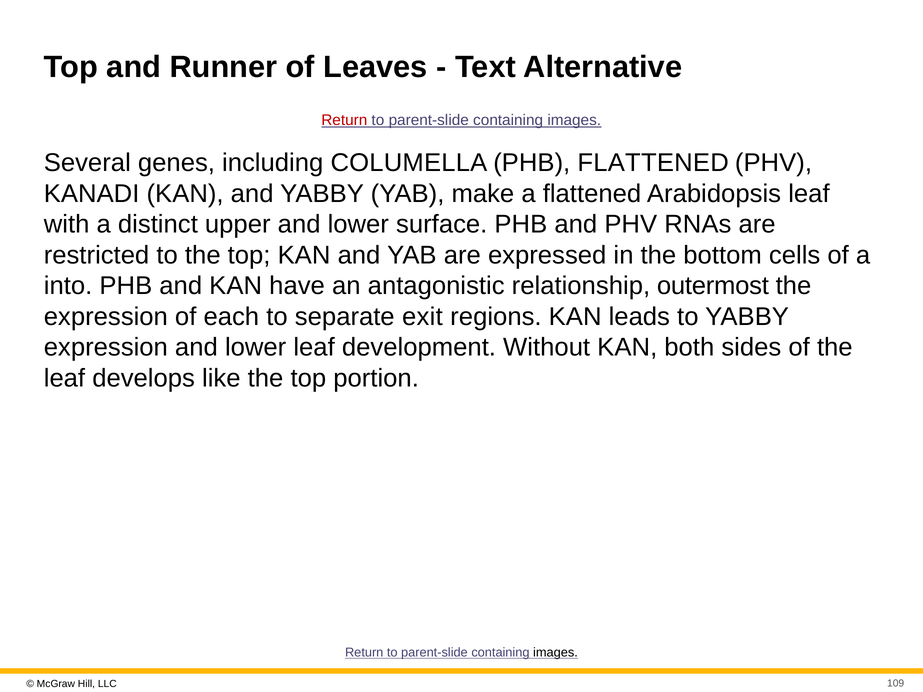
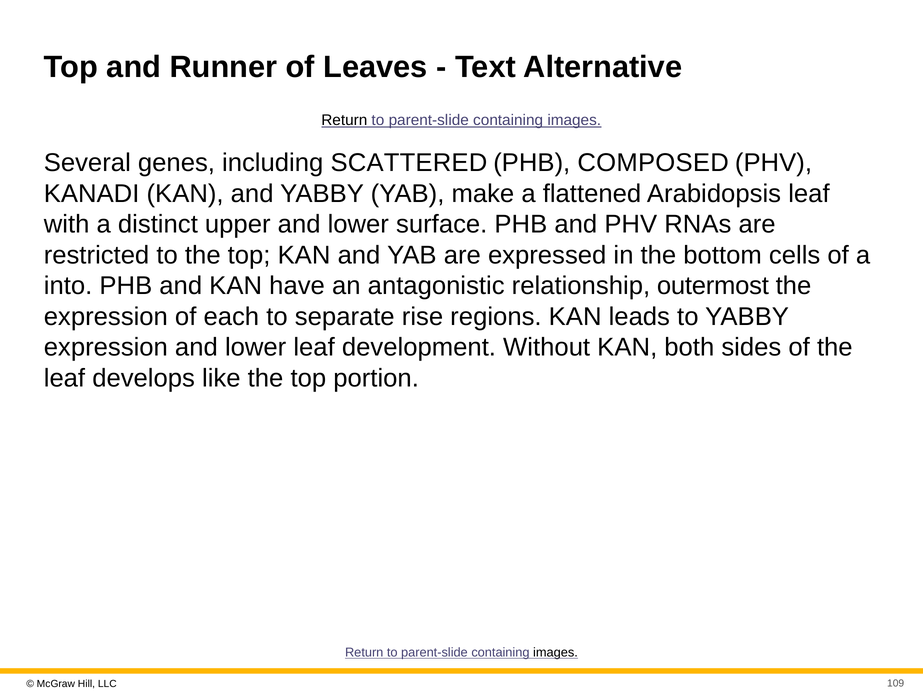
Return colour: red -> black (344, 120)
COLUMELLA: COLUMELLA -> SCATTERED (409, 163)
PHB FLATTENED: FLATTENED -> COMPOSED (653, 163)
exit: exit -> rise (423, 317)
